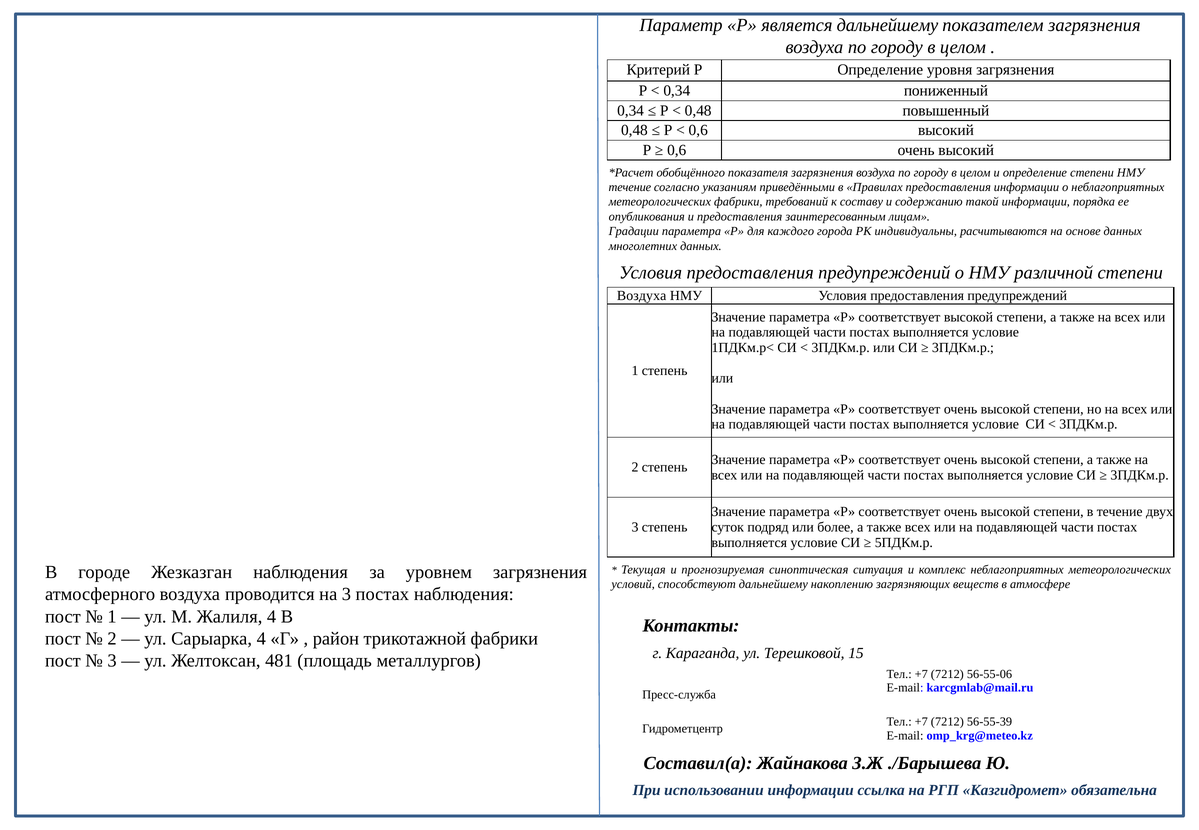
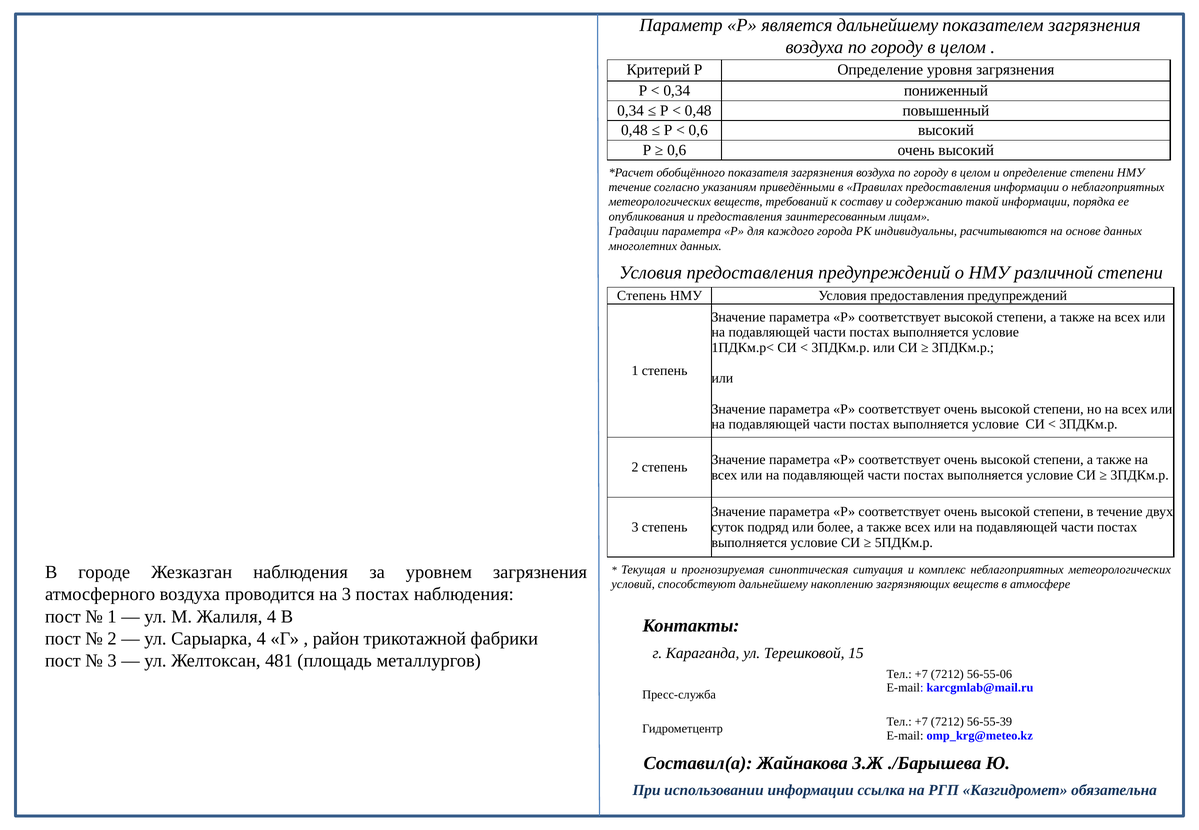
метеорологических фабрики: фабрики -> веществ (738, 202)
Воздуха: Воздуха -> Степень (642, 296)
